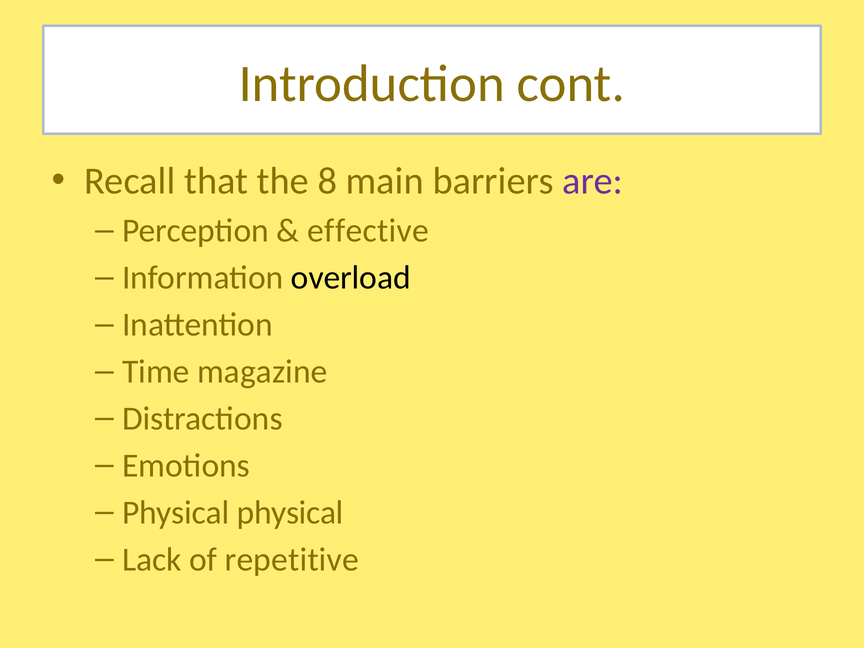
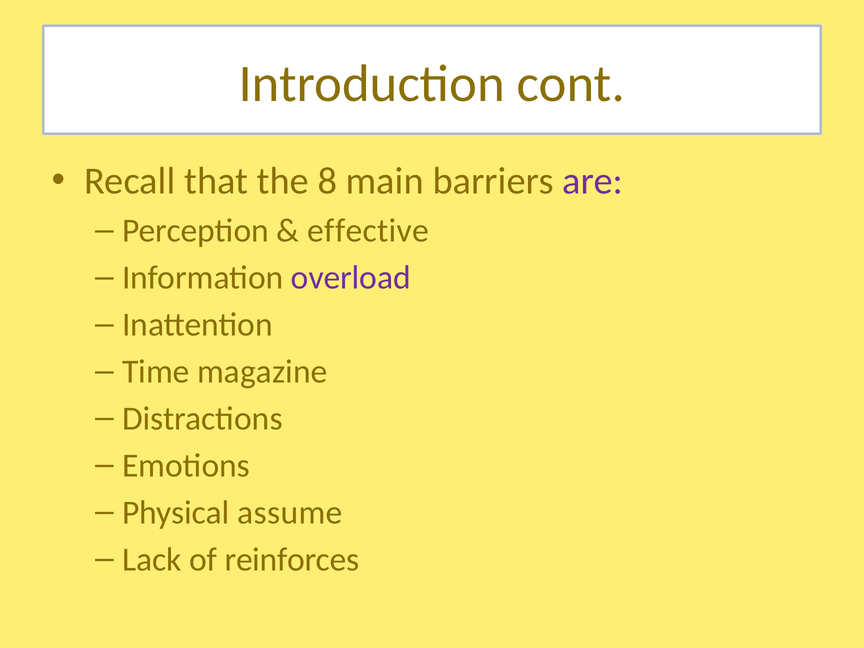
overload colour: black -> purple (351, 278)
Physical physical: physical -> assume (290, 513)
repetitive: repetitive -> reinforces (292, 560)
